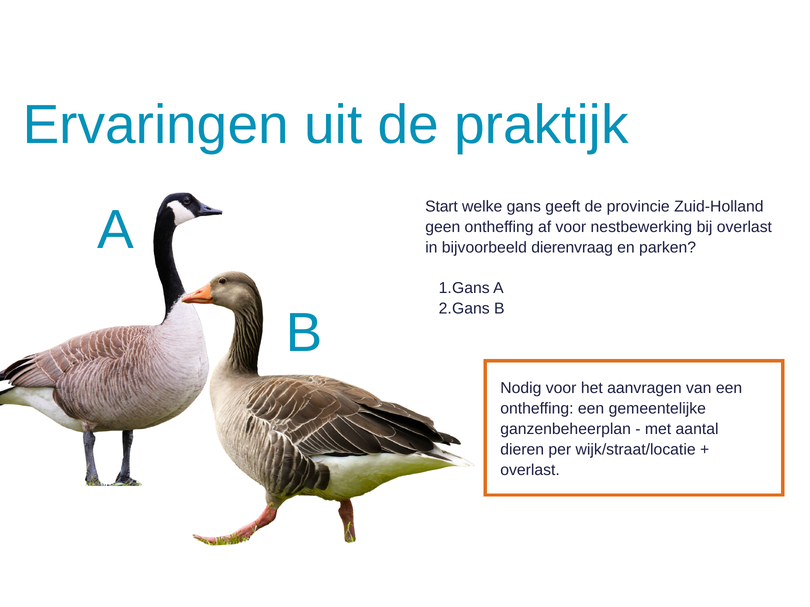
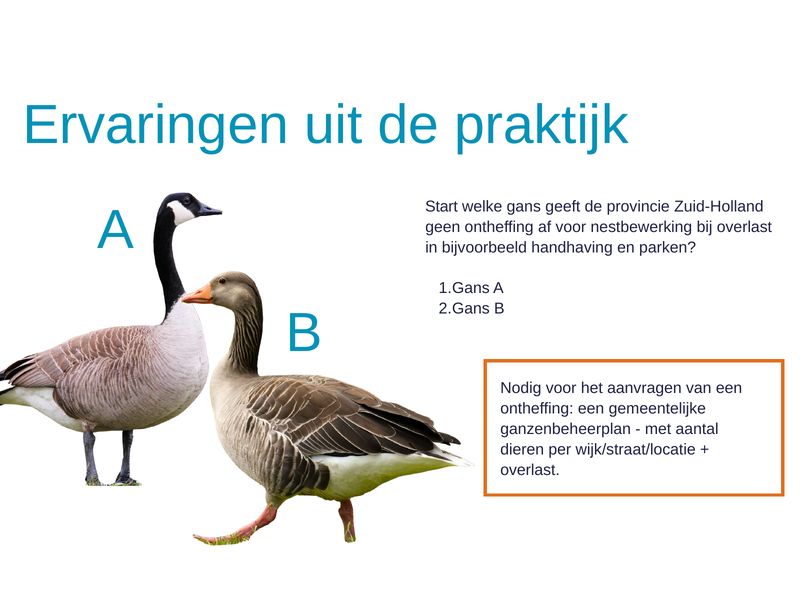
dierenvraag: dierenvraag -> handhaving (572, 248)
